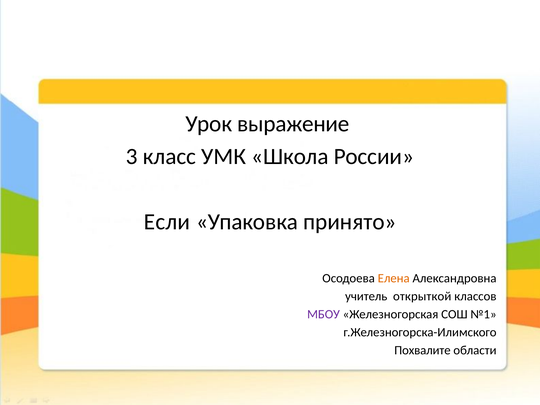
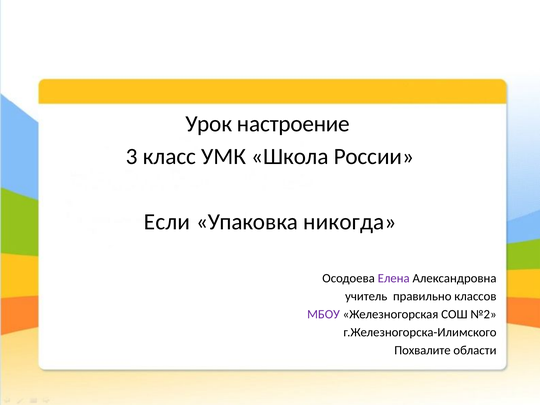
выражение: выражение -> настроение (293, 124)
принято: принято -> никогда (350, 222)
Елена colour: orange -> purple (394, 278)
открыткой: открыткой -> правильно (422, 296)
№1: №1 -> №2 (484, 314)
